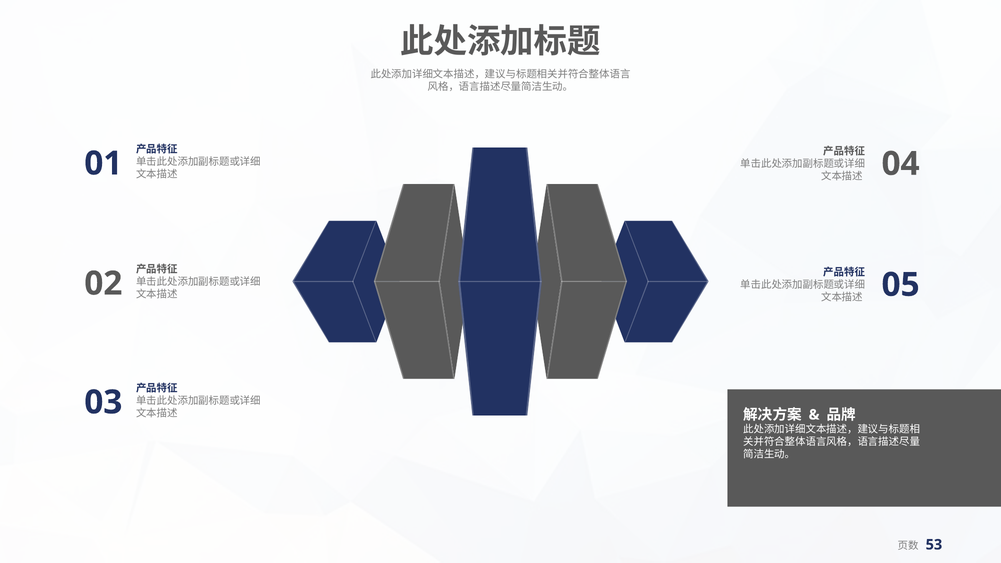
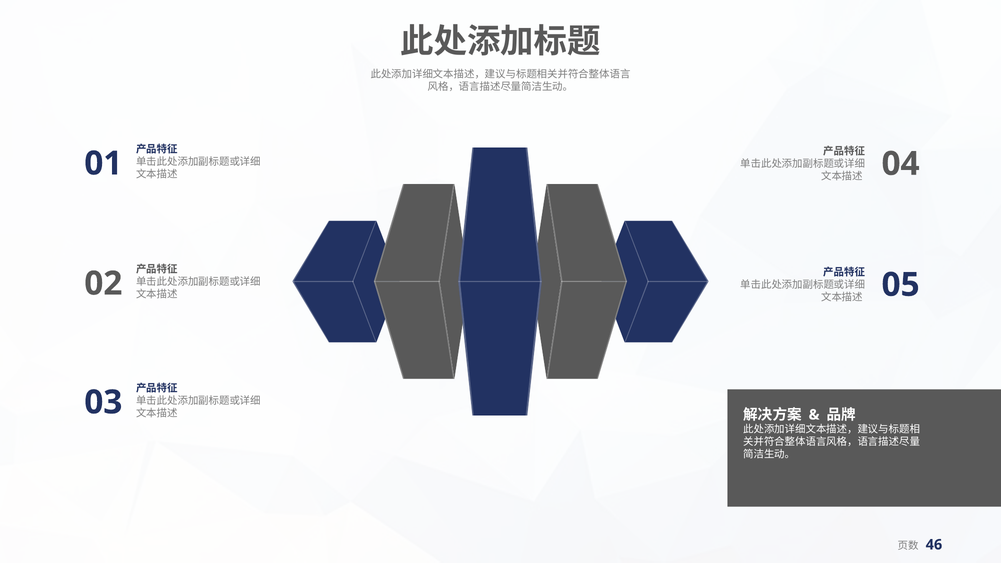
53: 53 -> 46 (934, 545)
